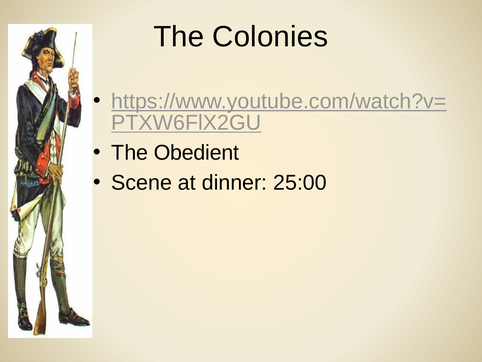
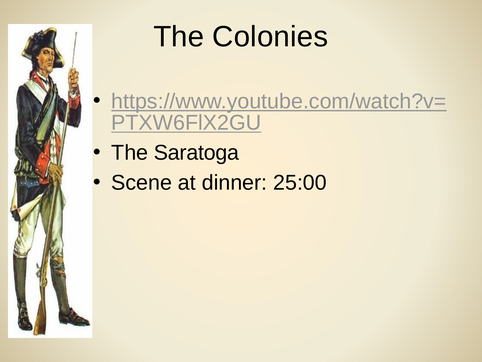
Obedient: Obedient -> Saratoga (196, 153)
